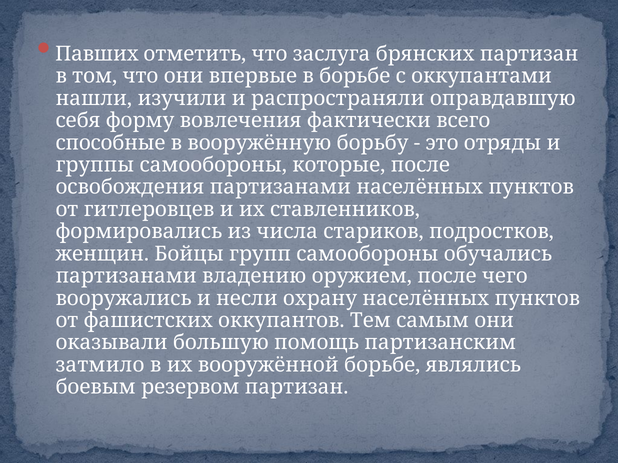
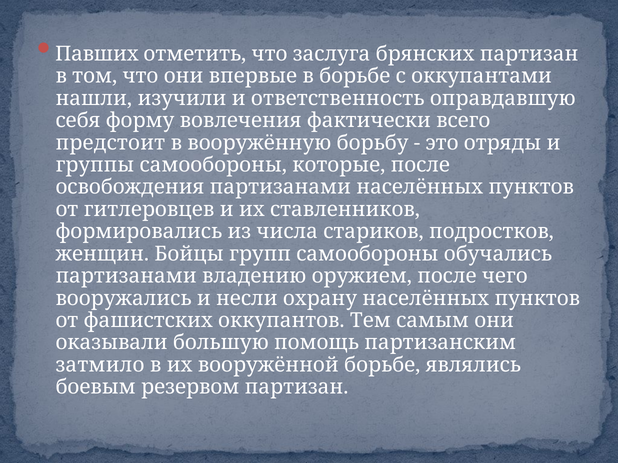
распространяли: распространяли -> ответственность (338, 98)
способные: способные -> предстоит (110, 143)
